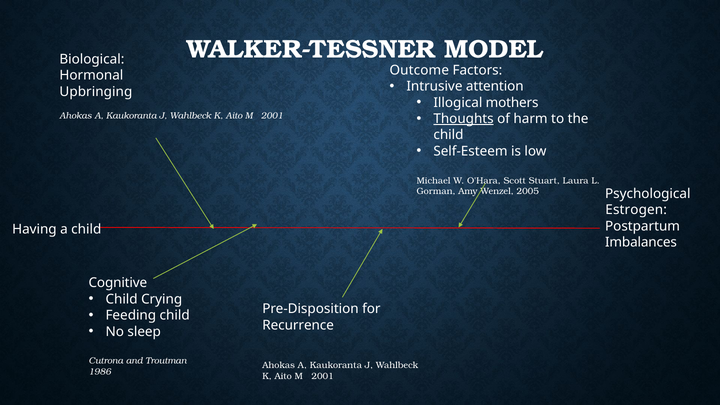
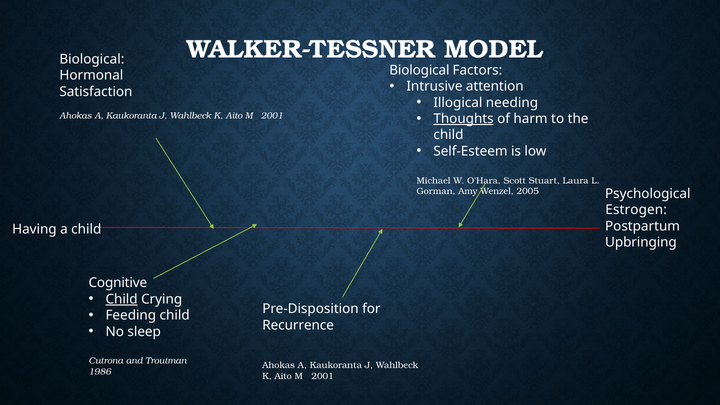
Outcome: Outcome -> Biological (419, 70)
Upbringing: Upbringing -> Satisfaction (96, 92)
mothers: mothers -> needing (512, 103)
Imbalances: Imbalances -> Upbringing (641, 242)
Child underline: none -> present (122, 299)
